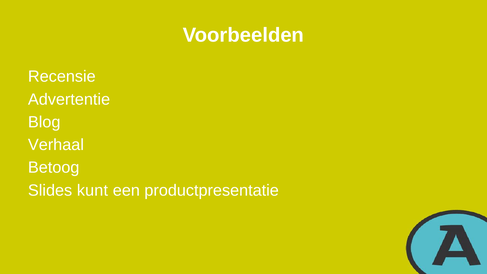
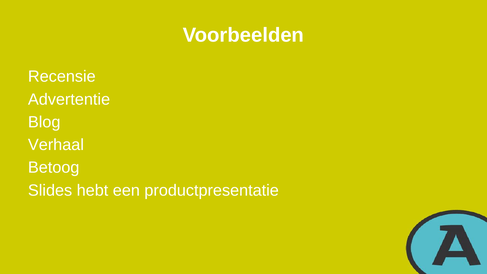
kunt: kunt -> hebt (93, 190)
